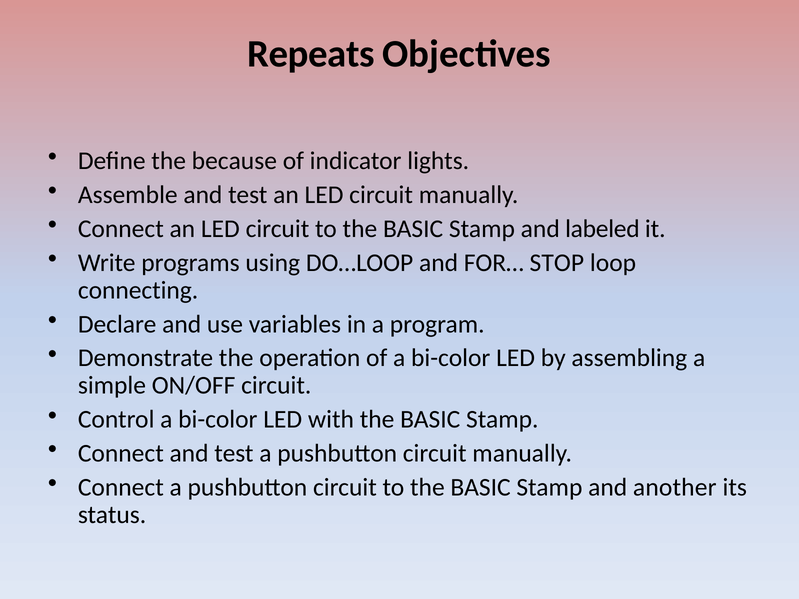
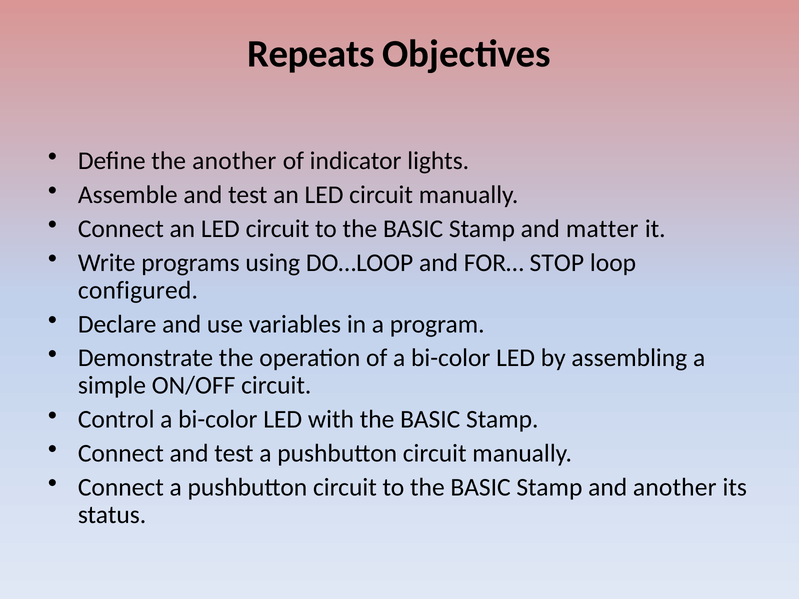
the because: because -> another (234, 161)
labeled: labeled -> matter (602, 229)
connecting: connecting -> configured (138, 290)
